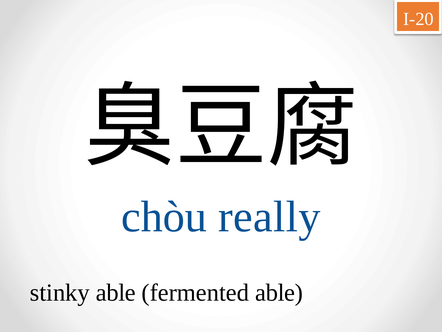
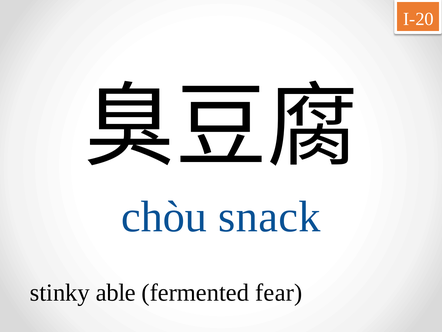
really: really -> snack (269, 217)
fermented able: able -> fear (279, 292)
